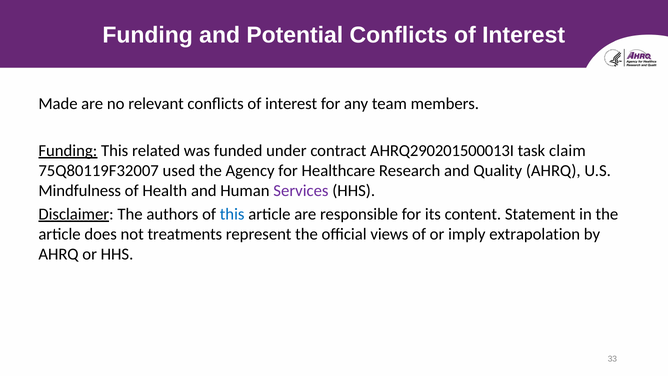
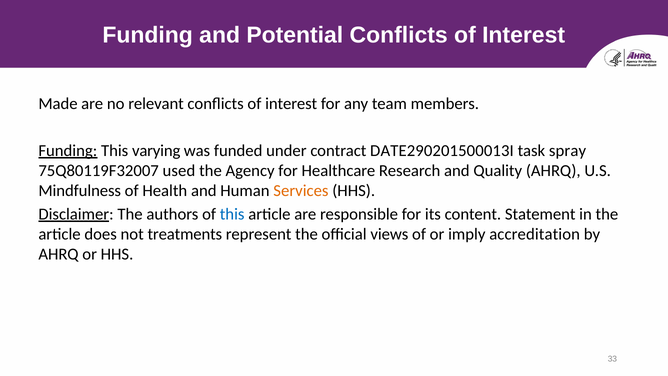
related: related -> varying (156, 151)
AHRQ290201500013I: AHRQ290201500013I -> DATE290201500013I (442, 151)
claim: claim -> spray (567, 151)
Services colour: purple -> orange (301, 191)
extrapolation: extrapolation -> accreditation (535, 234)
